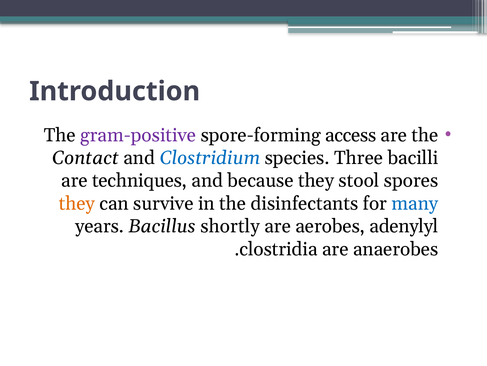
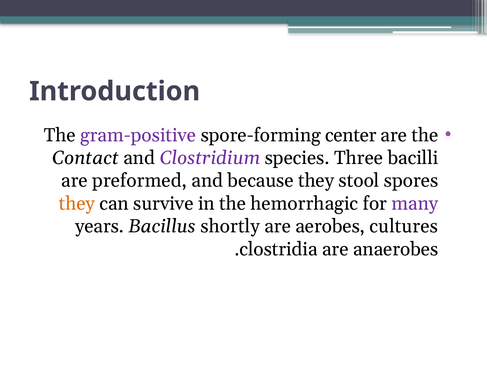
access: access -> center (351, 135)
Clostridium colour: blue -> purple (210, 158)
techniques: techniques -> preformed (139, 180)
disinfectants: disinfectants -> hemorrhagic (304, 203)
many colour: blue -> purple (415, 203)
adenylyl: adenylyl -> cultures (404, 226)
